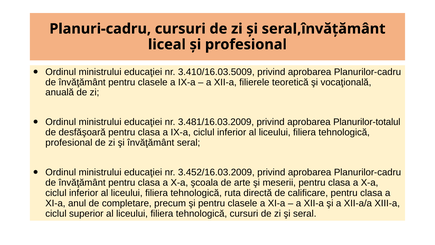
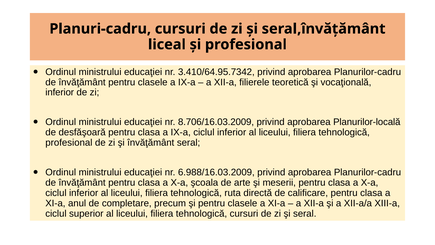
3.410/16.03.5009: 3.410/16.03.5009 -> 3.410/64.95.7342 (216, 72)
anuală: anuală -> inferior (60, 92)
3.481/16.03.2009: 3.481/16.03.2009 -> 8.706/16.03.2009 (216, 122)
Planurilor-totalul: Planurilor-totalul -> Planurilor-locală (367, 122)
3.452/16.03.2009: 3.452/16.03.2009 -> 6.988/16.03.2009 (216, 172)
